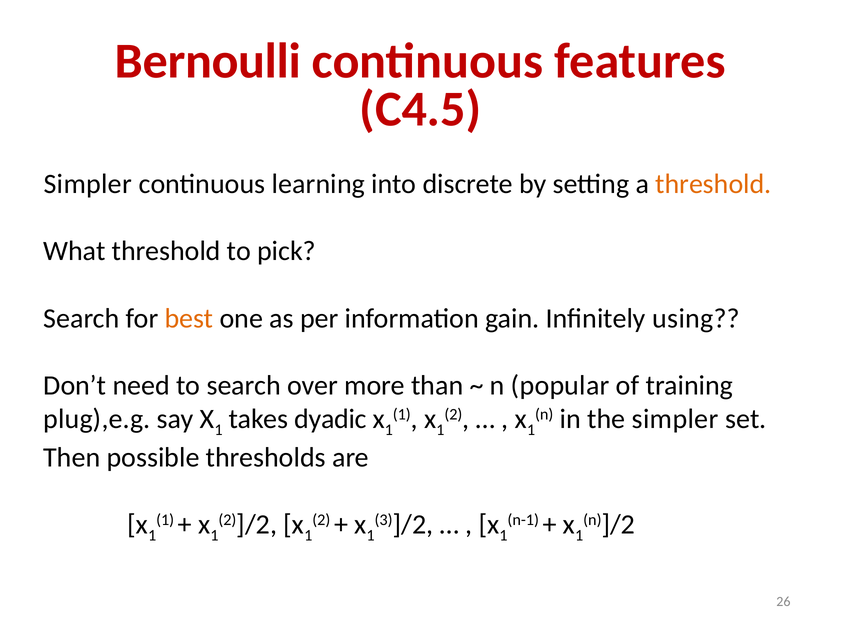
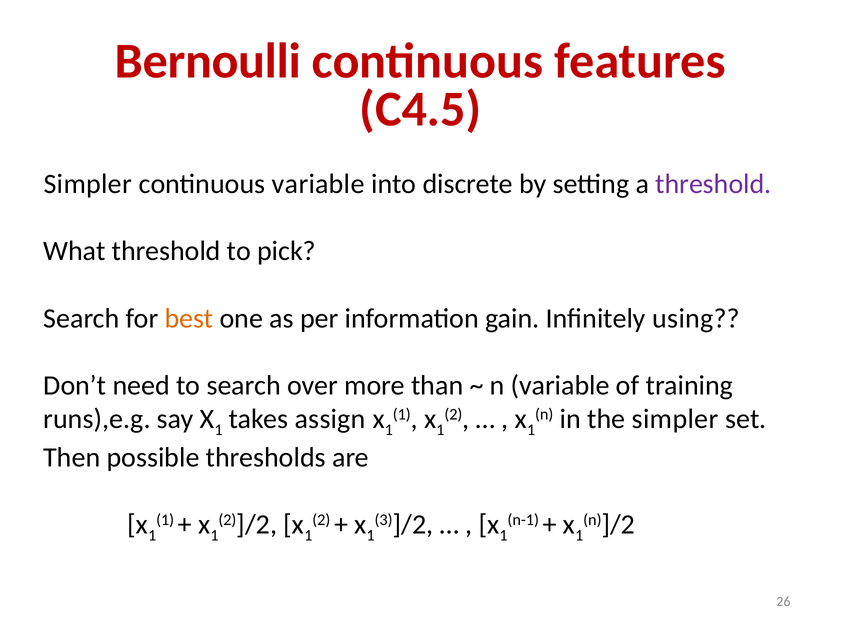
continuous learning: learning -> variable (318, 184)
threshold colour: orange -> purple (713, 184)
n popular: popular -> variable (560, 386)
plug),e.g: plug),e.g -> runs),e.g (97, 420)
dyadic: dyadic -> assign (330, 420)
